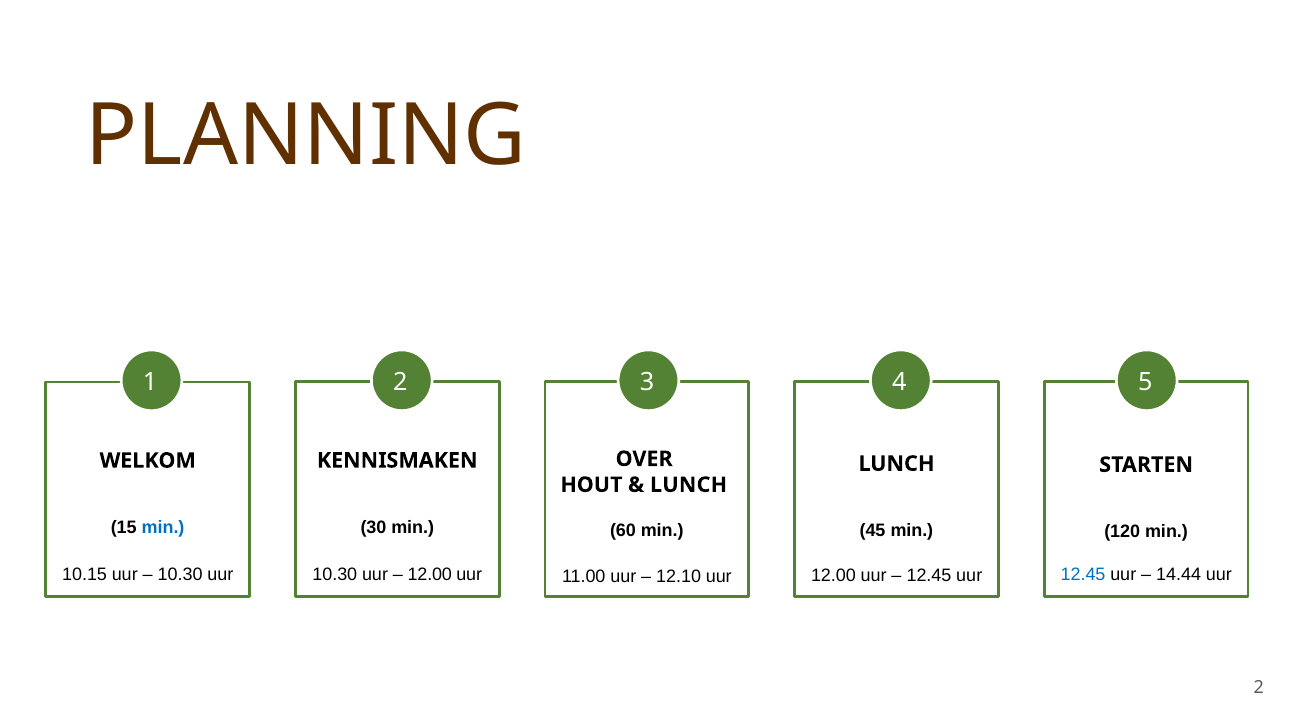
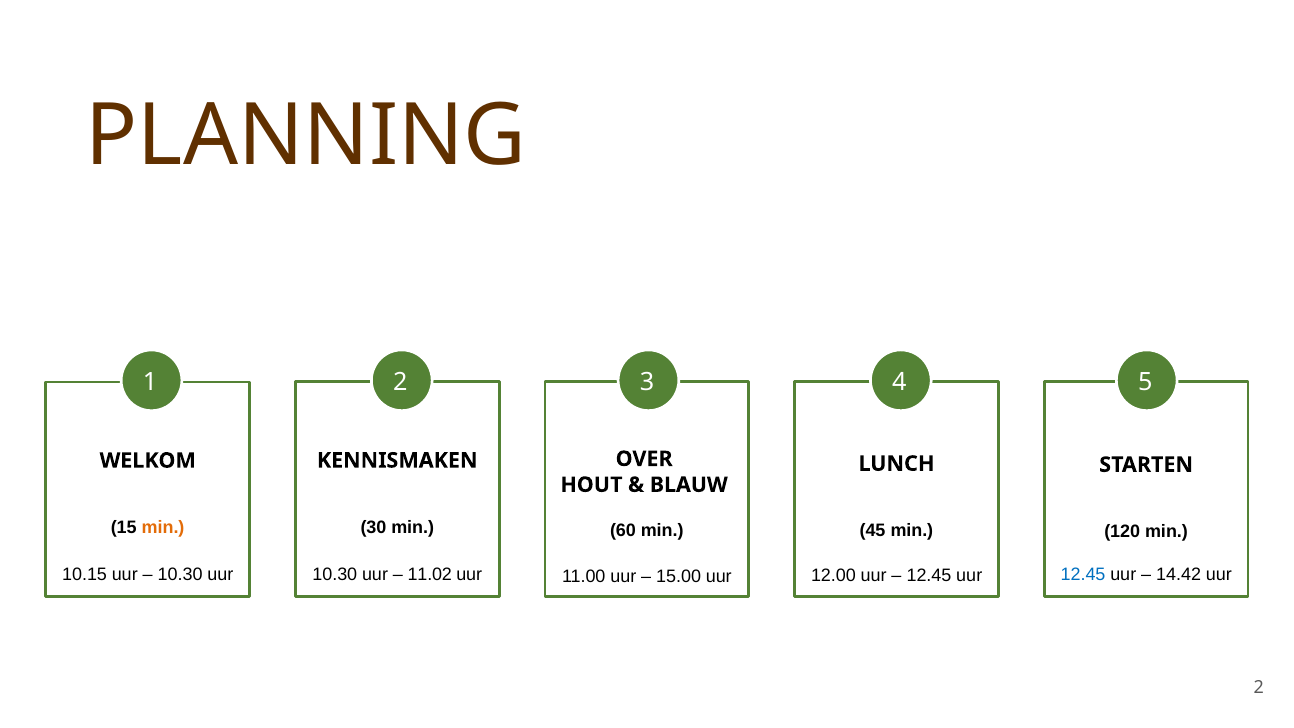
LUNCH: LUNCH -> BLAUW (689, 485)
min colour: blue -> orange (163, 527)
12.00: 12.00 -> 11.02 (430, 575)
14.44: 14.44 -> 14.42 (1179, 575)
12.10: 12.10 -> 15.00 (679, 576)
